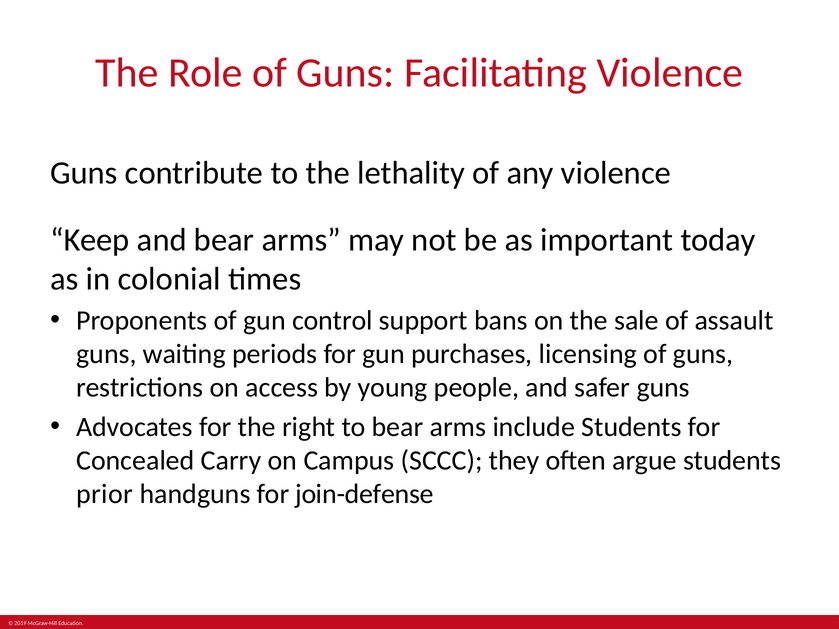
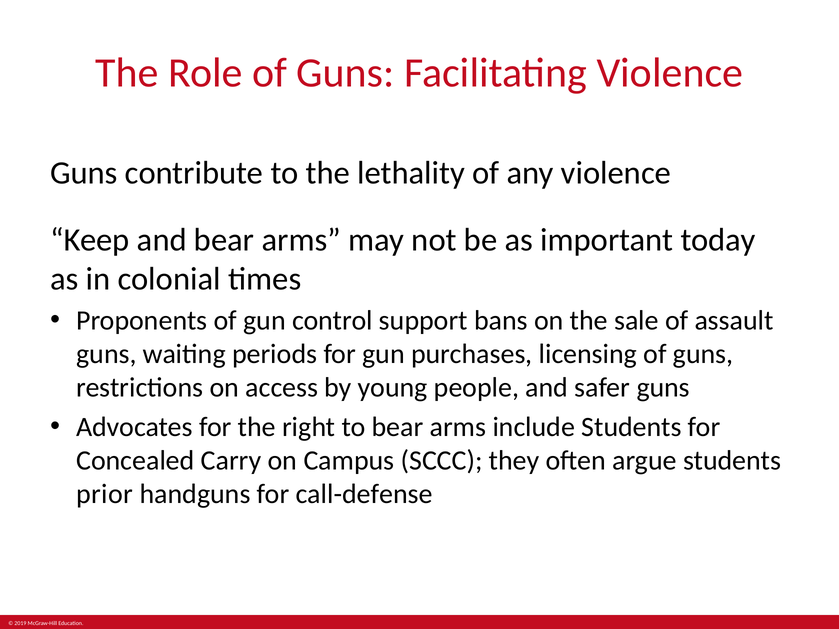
join-defense: join-defense -> call-defense (364, 494)
